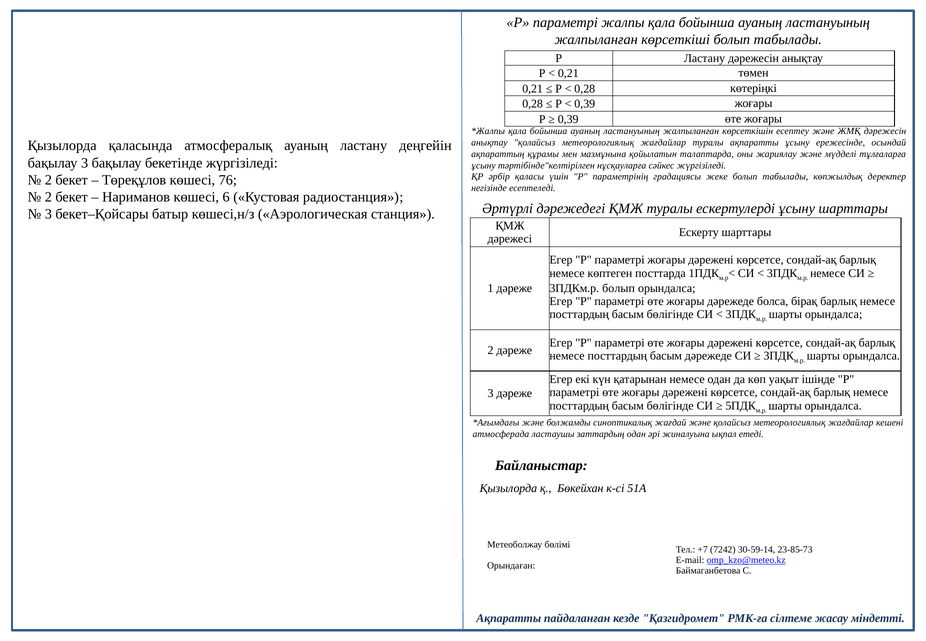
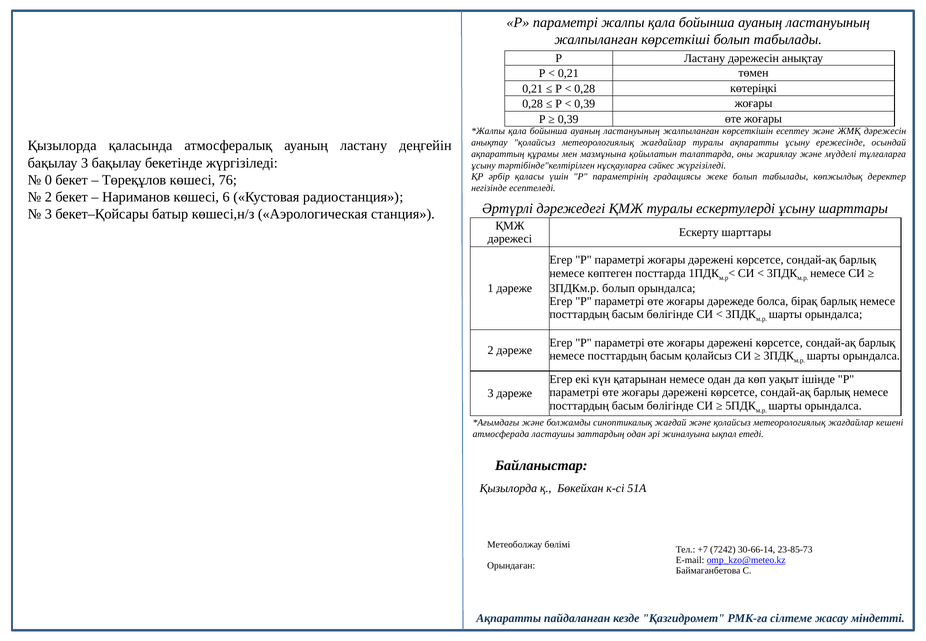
2: 2 -> 0 (48, 180)
басым дәрежеде: дәрежеде -> қолайсыз (708, 356)
30-59-14: 30-59-14 -> 30-66-14 (757, 550)
